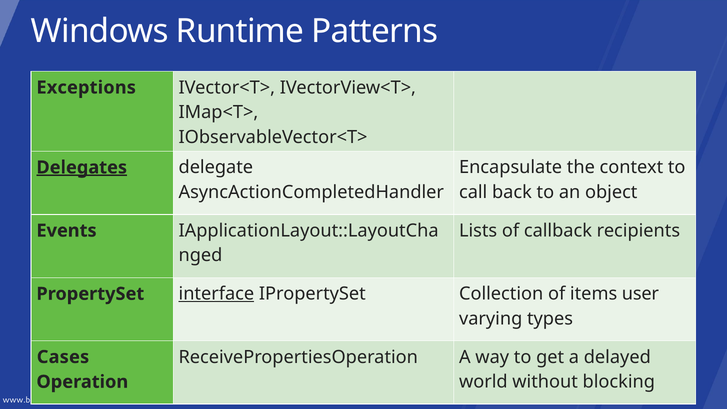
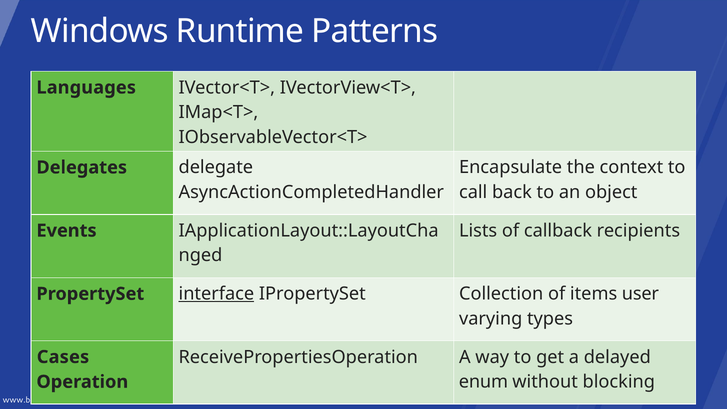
Exceptions: Exceptions -> Languages (86, 88)
Delegates underline: present -> none (82, 167)
world: world -> enum (483, 382)
